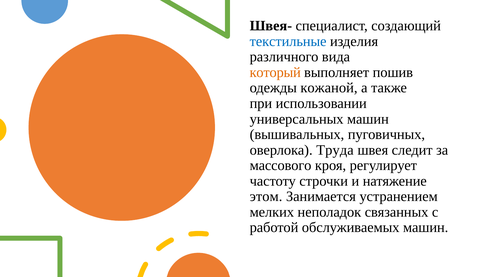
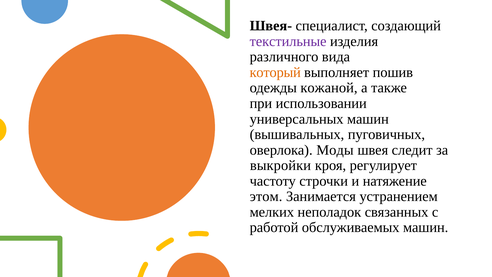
текстильные colour: blue -> purple (288, 41)
Труда: Труда -> Моды (335, 150)
массового: массового -> выкройки (280, 165)
